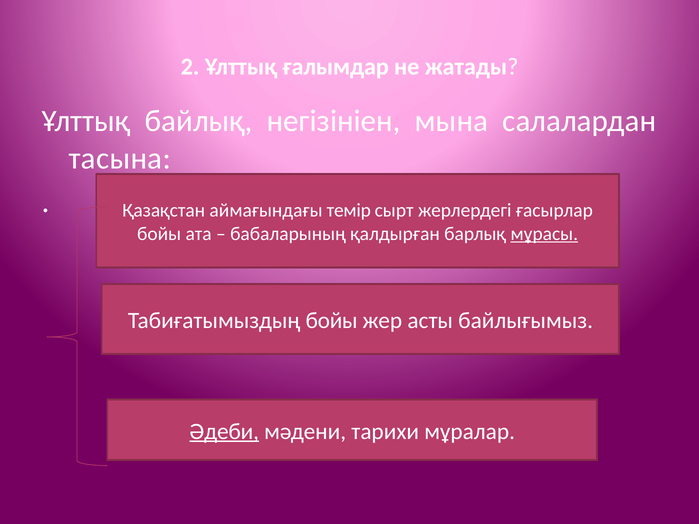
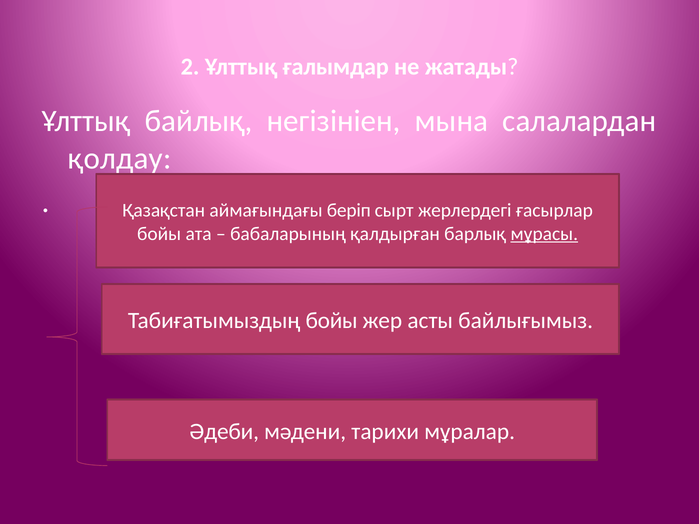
тасына: тасына -> қолдау (120, 159)
темір: темір -> беріп (349, 211)
Әдеби underline: present -> none (224, 432)
